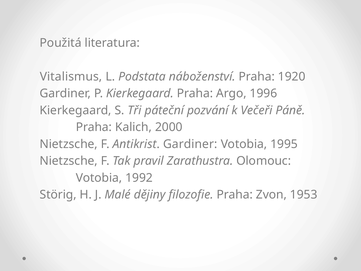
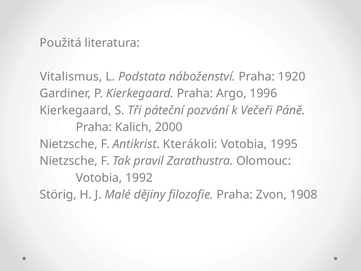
Antikrist Gardiner: Gardiner -> Kterákoli (190, 144)
1953: 1953 -> 1908 (304, 194)
